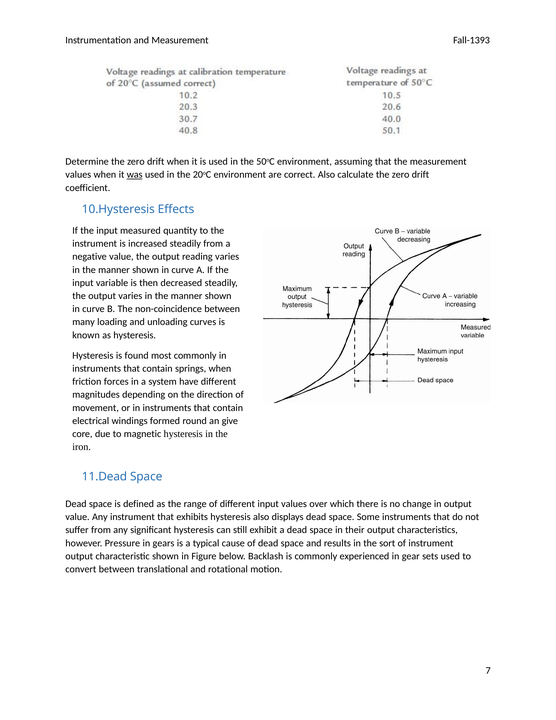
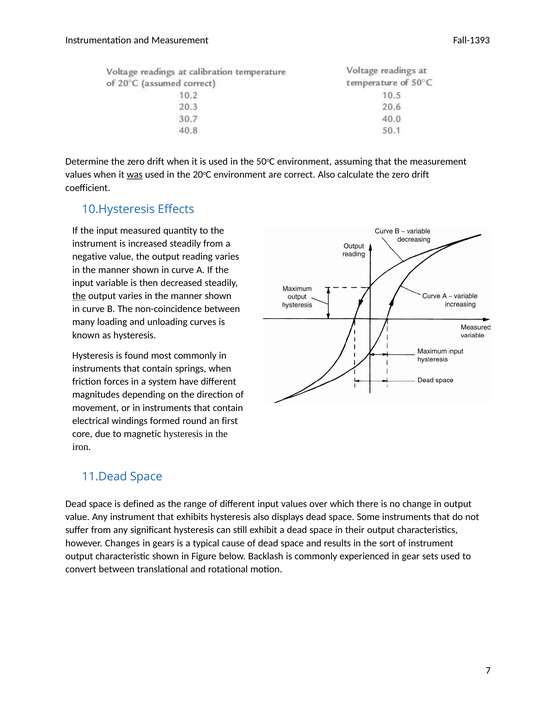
the underline: none -> present (79, 296)
give: give -> first (230, 421)
Pressure: Pressure -> Changes (122, 543)
